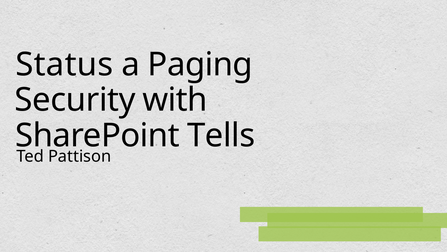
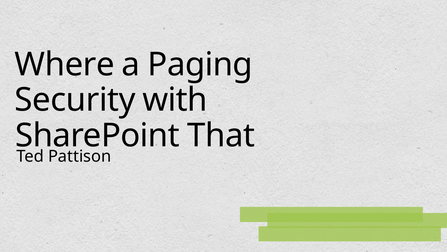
Status: Status -> Where (65, 64)
Tells: Tells -> That (221, 135)
